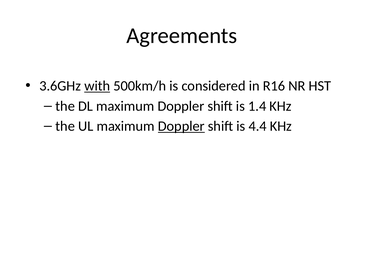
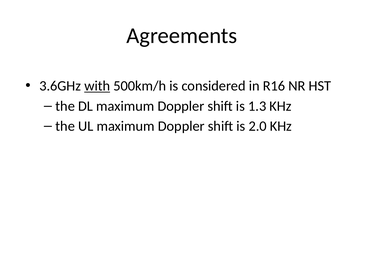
1.4: 1.4 -> 1.3 (257, 106)
Doppler underline: present -> none (181, 126)
4.4: 4.4 -> 2.0 (258, 126)
